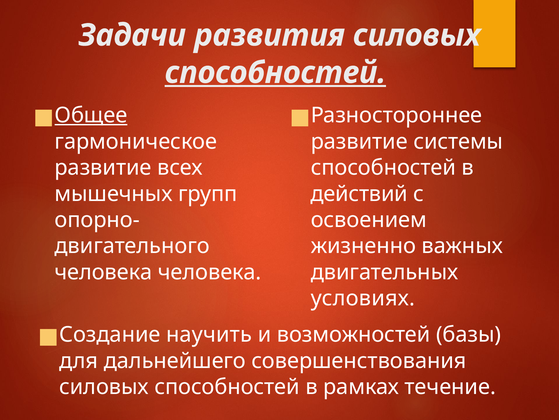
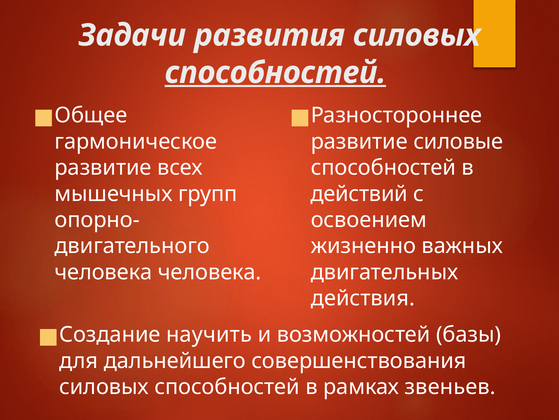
Общее underline: present -> none (91, 115)
системы: системы -> силовые (458, 141)
условиях: условиях -> действия (363, 298)
течение: течение -> звеньев (450, 386)
